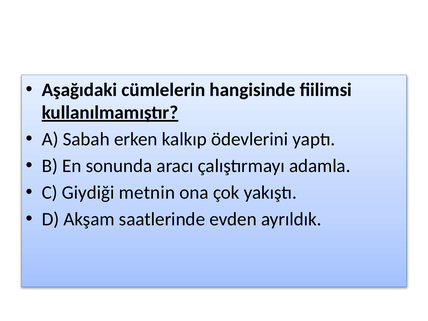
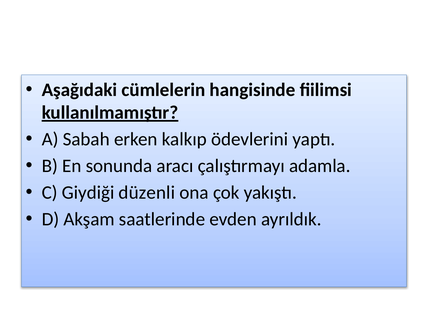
metnin: metnin -> düzenli (147, 193)
